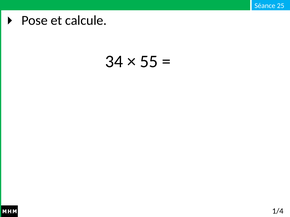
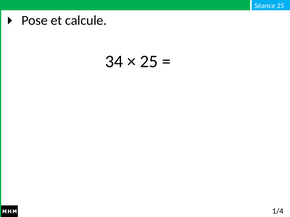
55: 55 -> 25 (149, 62)
